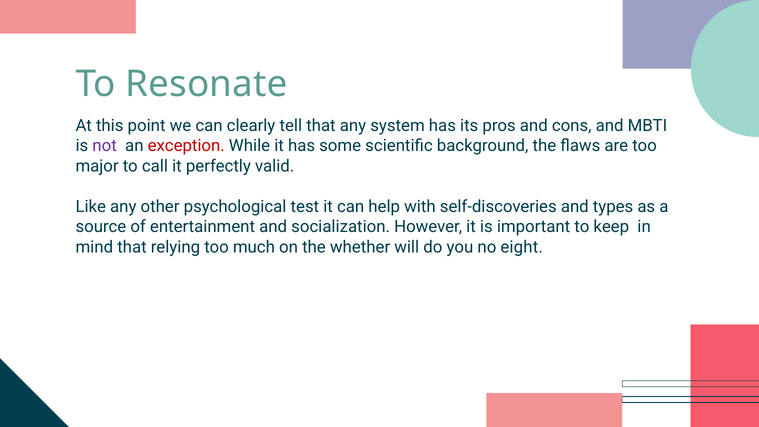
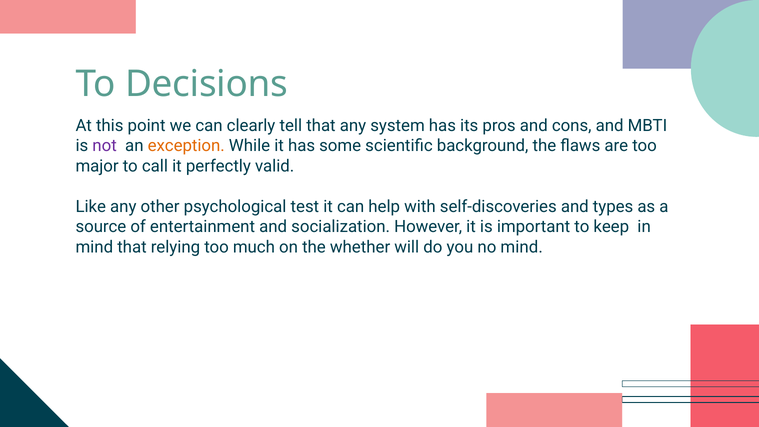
Resonate: Resonate -> Decisions (207, 84)
exception colour: red -> orange (186, 146)
no eight: eight -> mind (522, 247)
